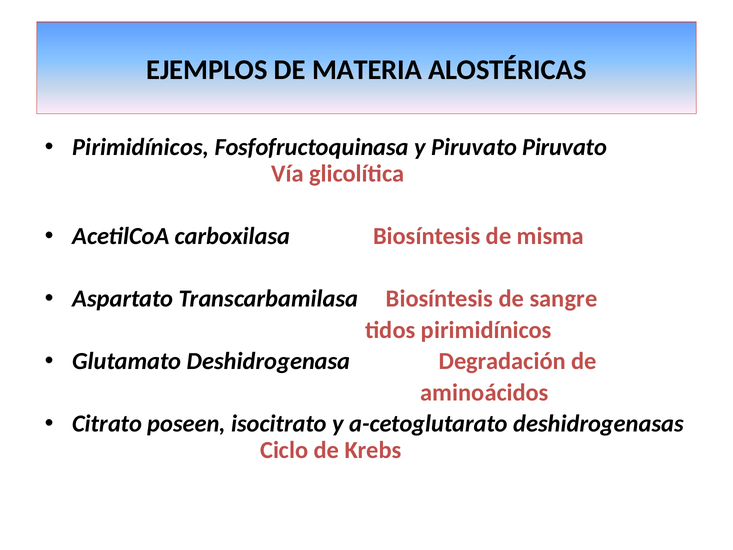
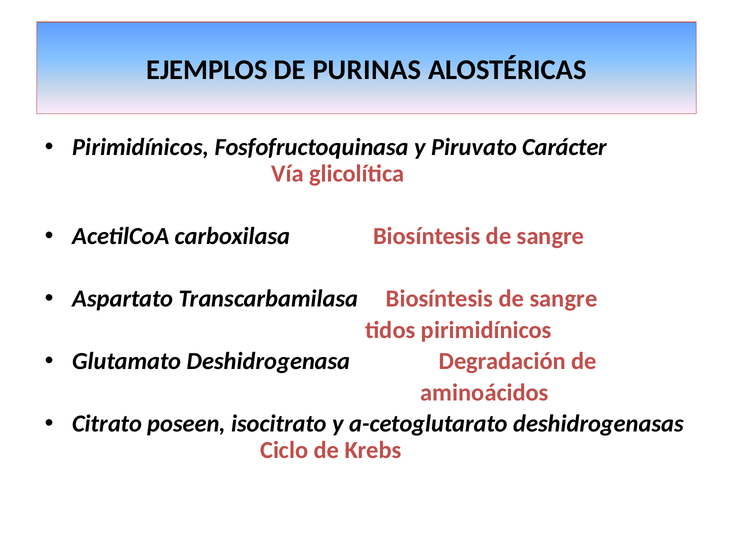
MATERIA: MATERIA -> PURINAS (367, 70)
Piruvato Piruvato: Piruvato -> Carácter (565, 147)
carboxilasa Biosíntesis de misma: misma -> sangre (550, 236)
